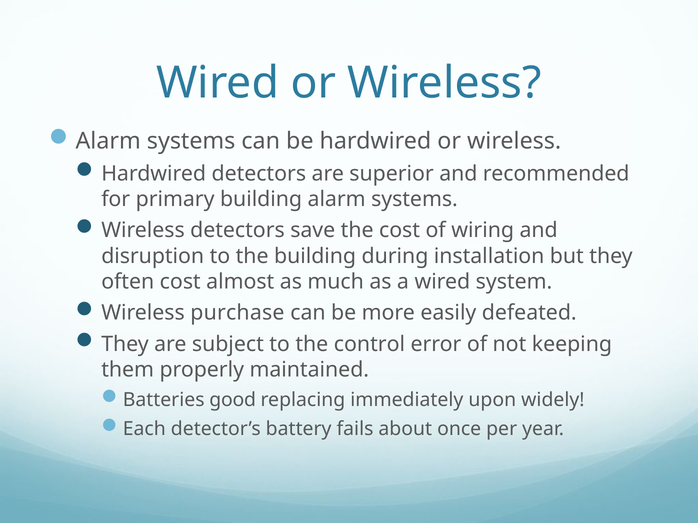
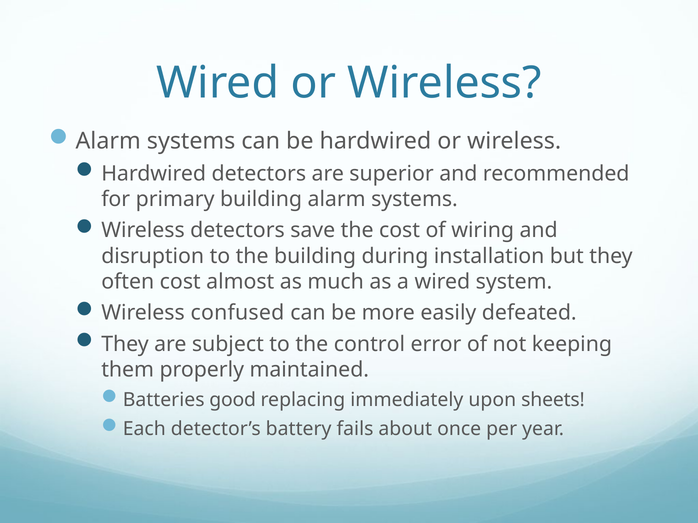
purchase: purchase -> confused (237, 313)
widely: widely -> sheets (553, 400)
